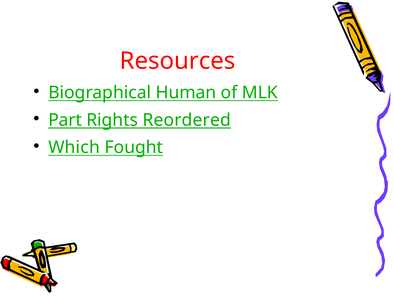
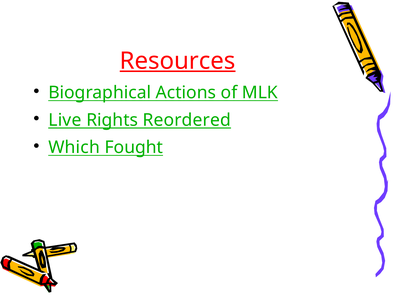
Resources underline: none -> present (178, 61)
Human: Human -> Actions (186, 93)
Part: Part -> Live (65, 120)
